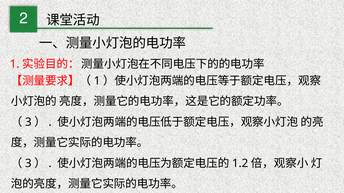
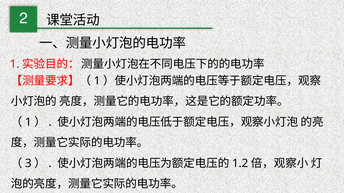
3: 3 -> 1 (28, 122)
